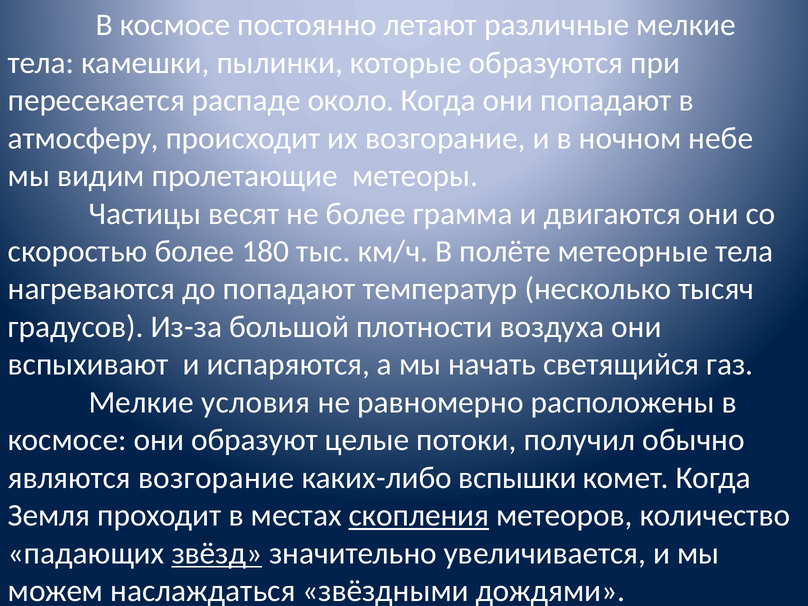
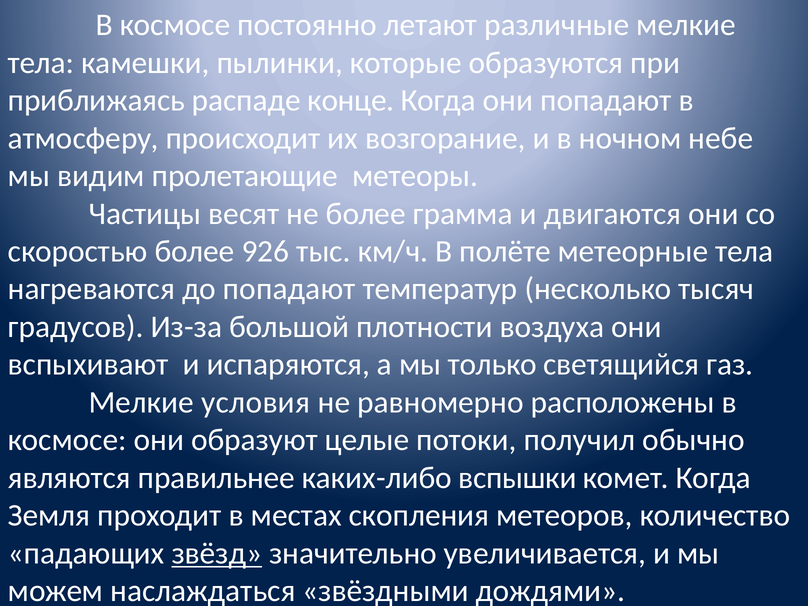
пересекается: пересекается -> приближаясь (96, 100)
около: около -> конце (351, 100)
180: 180 -> 926 (265, 251)
начать: начать -> только (492, 365)
являются возгорание: возгорание -> правильнее (216, 478)
скопления underline: present -> none (419, 515)
